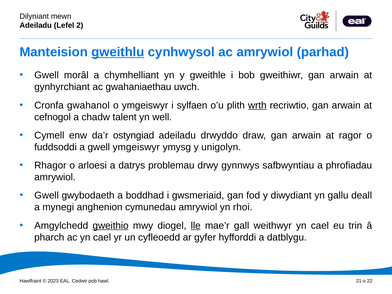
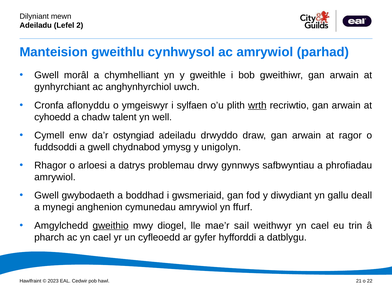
gweithlu underline: present -> none (118, 52)
gwahaniaethau: gwahaniaethau -> anghynhyrchiol (138, 87)
gwahanol: gwahanol -> aflonyddu (88, 105)
cefnogol: cefnogol -> cyhoedd (53, 117)
gwell ymgeiswyr: ymgeiswyr -> chydnabod (136, 147)
rhoi: rhoi -> ffurf (243, 207)
lle underline: present -> none (196, 226)
gall: gall -> sail (242, 226)
